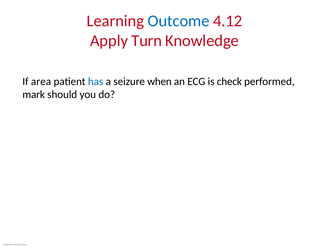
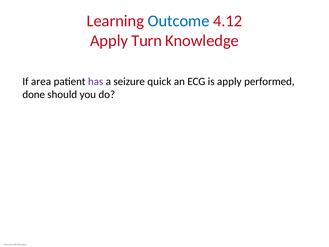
has colour: blue -> purple (96, 81)
when: when -> quick (159, 81)
is check: check -> apply (229, 81)
mark: mark -> done (34, 95)
